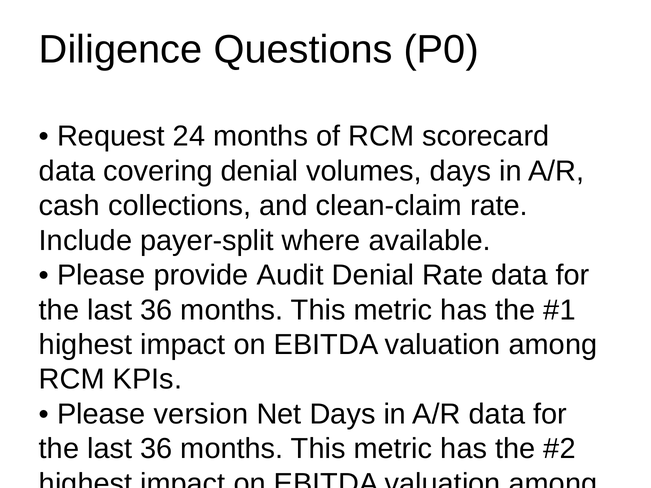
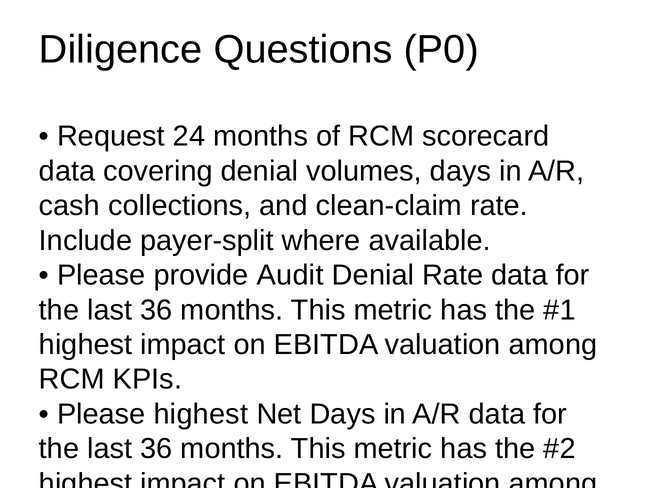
Please version: version -> highest (201, 414)
